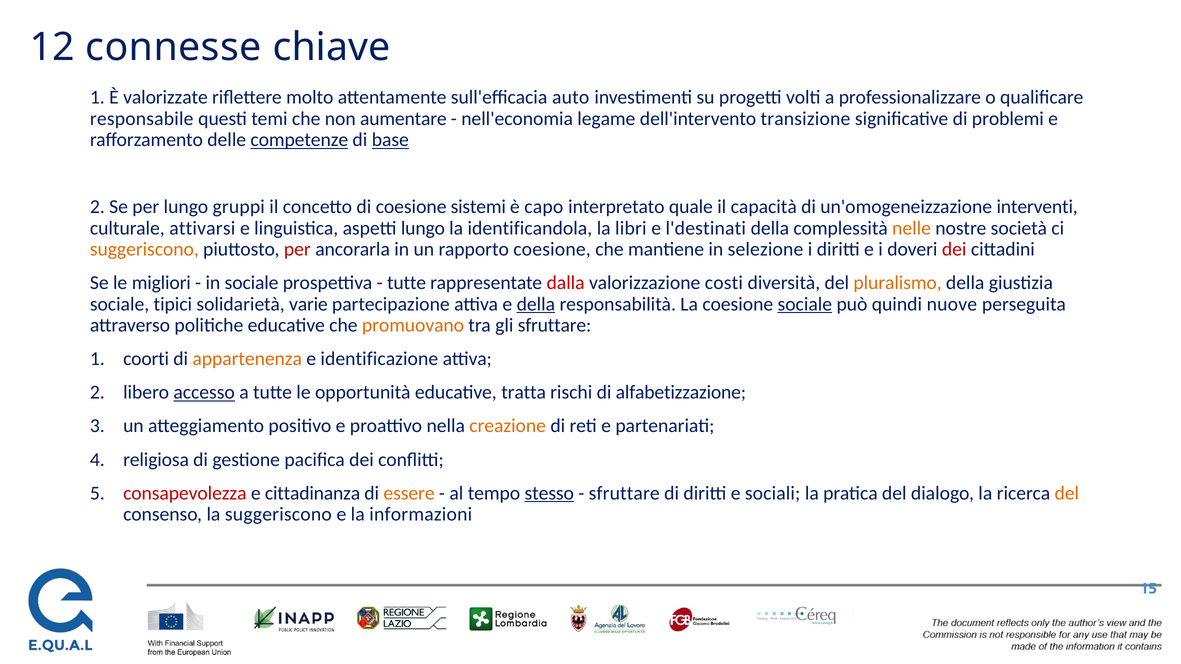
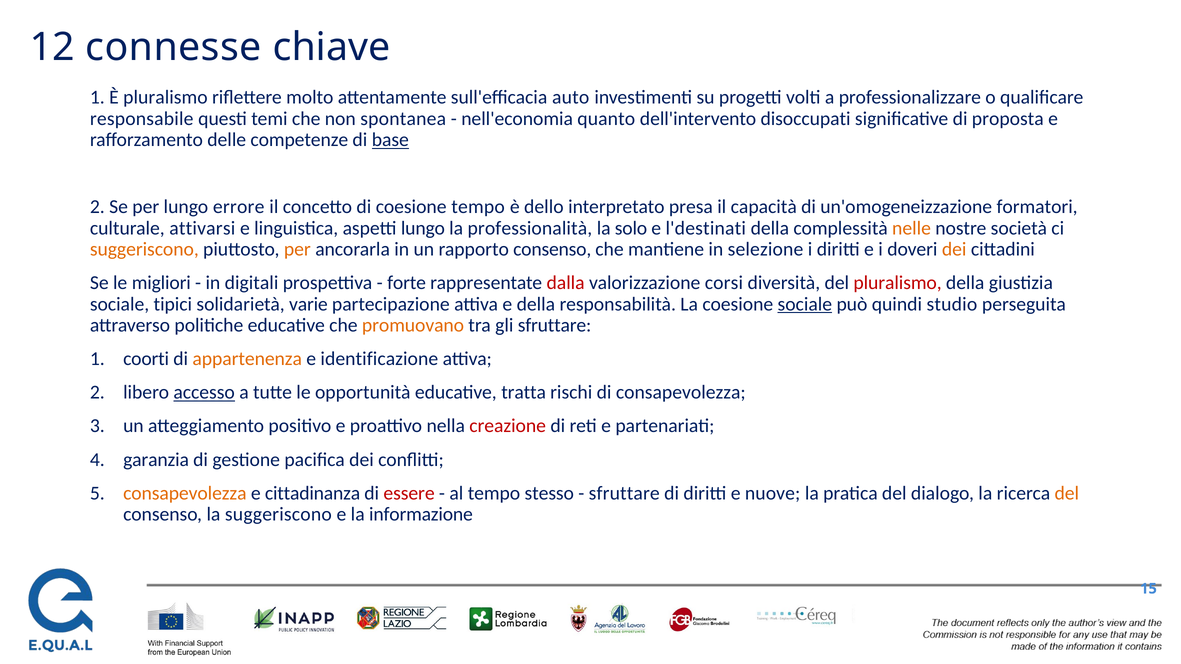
È valorizzate: valorizzate -> pluralismo (165, 97)
aumentare: aumentare -> spontanea (403, 119)
legame: legame -> quanto (606, 119)
transizione: transizione -> disoccupati (806, 119)
problemi: problemi -> proposta (1008, 119)
competenze underline: present -> none (299, 140)
gruppi: gruppi -> errore (239, 207)
coesione sistemi: sistemi -> tempo (478, 207)
capo: capo -> dello (544, 207)
quale: quale -> presa (691, 207)
interventi: interventi -> formatori (1037, 207)
identificandola: identificandola -> professionalità (530, 228)
libri: libri -> solo (631, 228)
per colour: red -> orange (297, 250)
rapporto coesione: coesione -> consenso (552, 250)
dei colour: red -> orange (954, 250)
in sociale: sociale -> digitali (252, 283)
tutte: tutte -> forte (407, 283)
costi: costi -> corsi (724, 283)
pluralismo colour: orange -> red (898, 283)
della underline: present -> none (536, 304)
nuove: nuove -> studio (952, 304)
di alfabetizzazione: alfabetizzazione -> consapevolezza (681, 393)
creazione colour: orange -> red (508, 426)
religiosa: religiosa -> garanzia (156, 460)
consapevolezza colour: red -> orange (185, 493)
essere colour: orange -> red (409, 493)
stesso underline: present -> none (549, 493)
sociali: sociali -> nuove (773, 493)
informazioni: informazioni -> informazione (421, 515)
